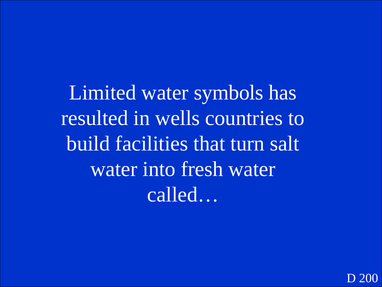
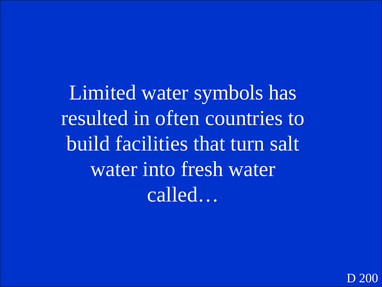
wells: wells -> often (177, 118)
